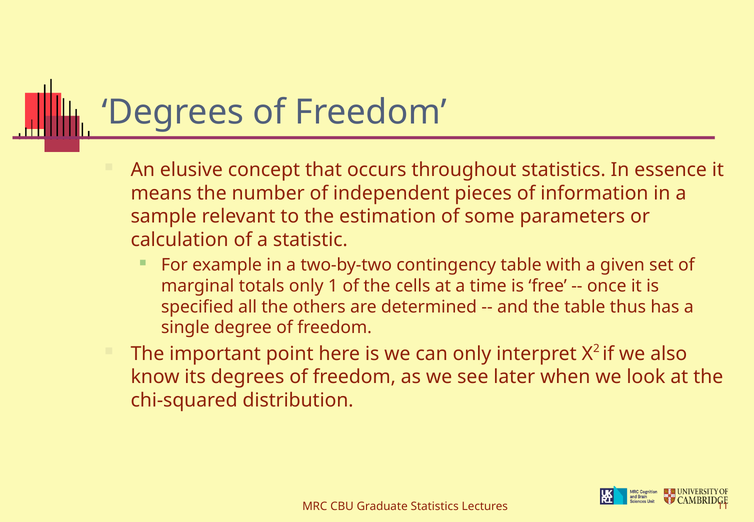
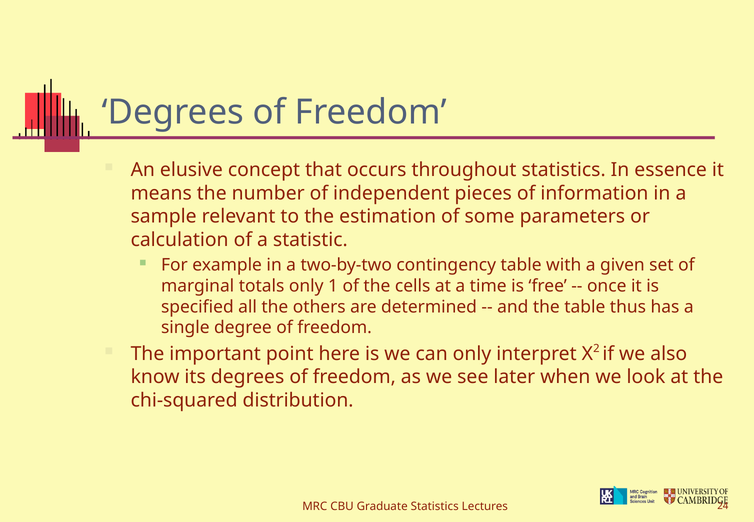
11: 11 -> 24 (723, 506)
